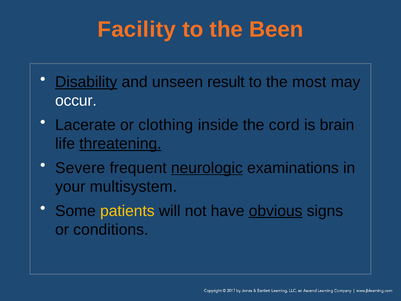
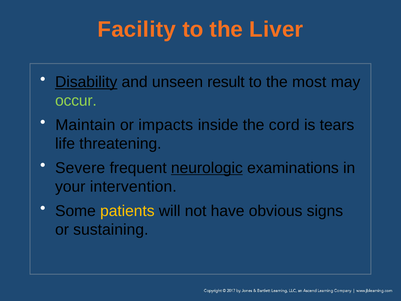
Been: Been -> Liver (276, 30)
occur colour: white -> light green (76, 101)
Lacerate: Lacerate -> Maintain (85, 125)
clothing: clothing -> impacts (166, 125)
brain: brain -> tears (337, 125)
threatening underline: present -> none (120, 144)
multisystem: multisystem -> intervention (133, 187)
obvious underline: present -> none (276, 211)
conditions: conditions -> sustaining (111, 229)
